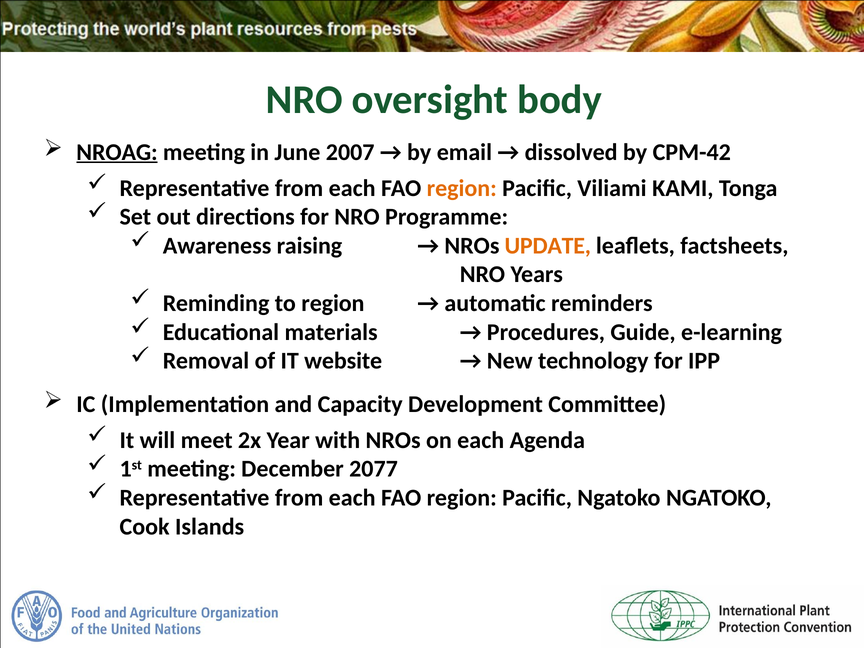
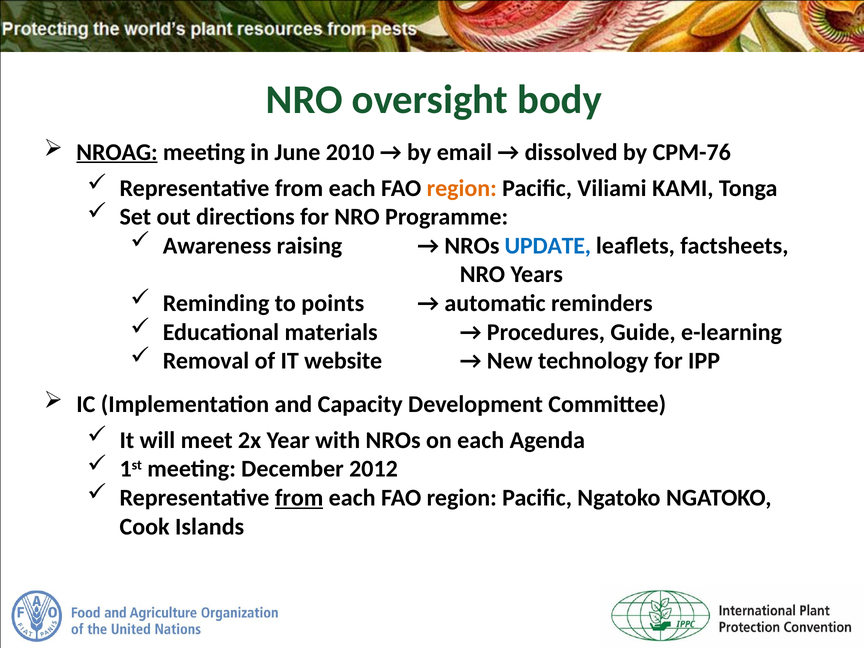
2007: 2007 -> 2010 (350, 152)
CPM-42: CPM-42 -> CPM-76 (692, 152)
UPDATE colour: orange -> blue (548, 246)
to region: region -> points (333, 303)
2077: 2077 -> 2012 (374, 469)
from underline: none -> present (299, 498)
